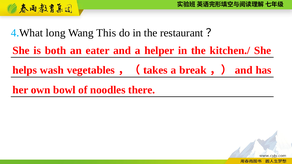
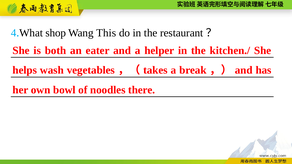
long: long -> shop (56, 33)
